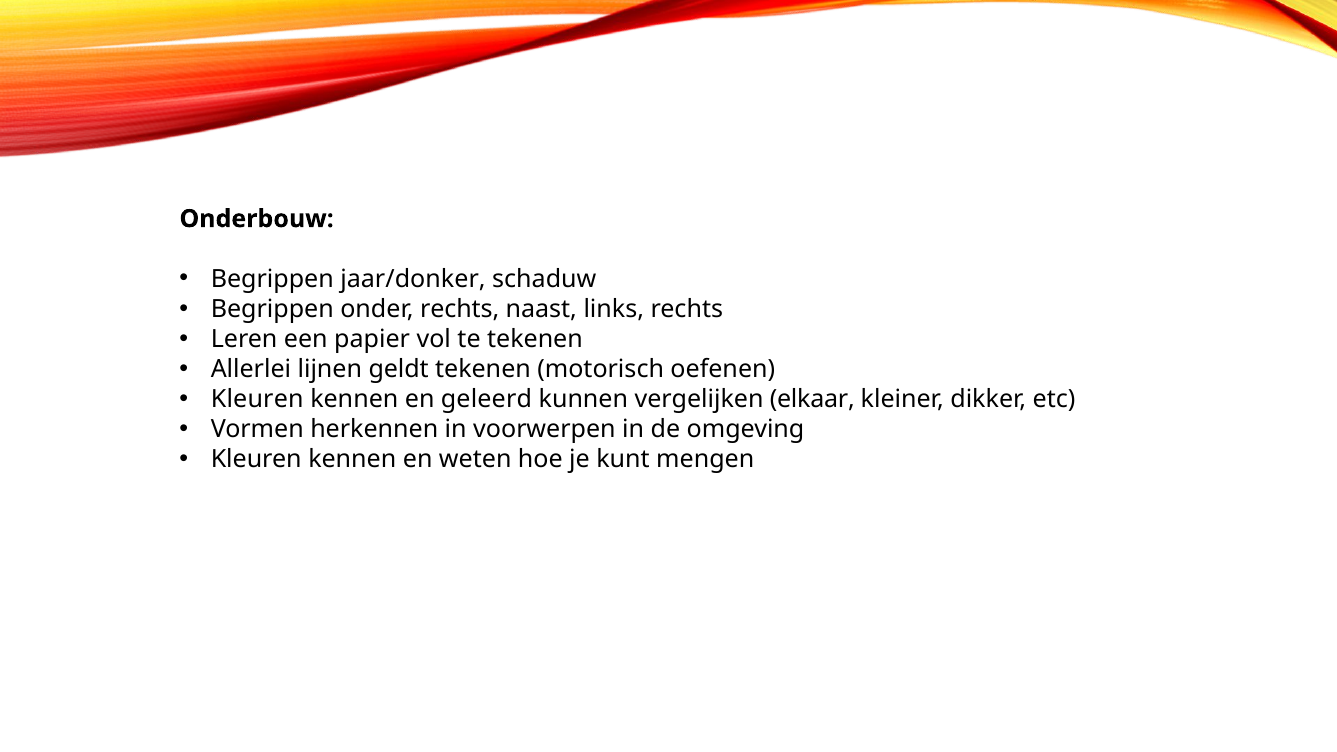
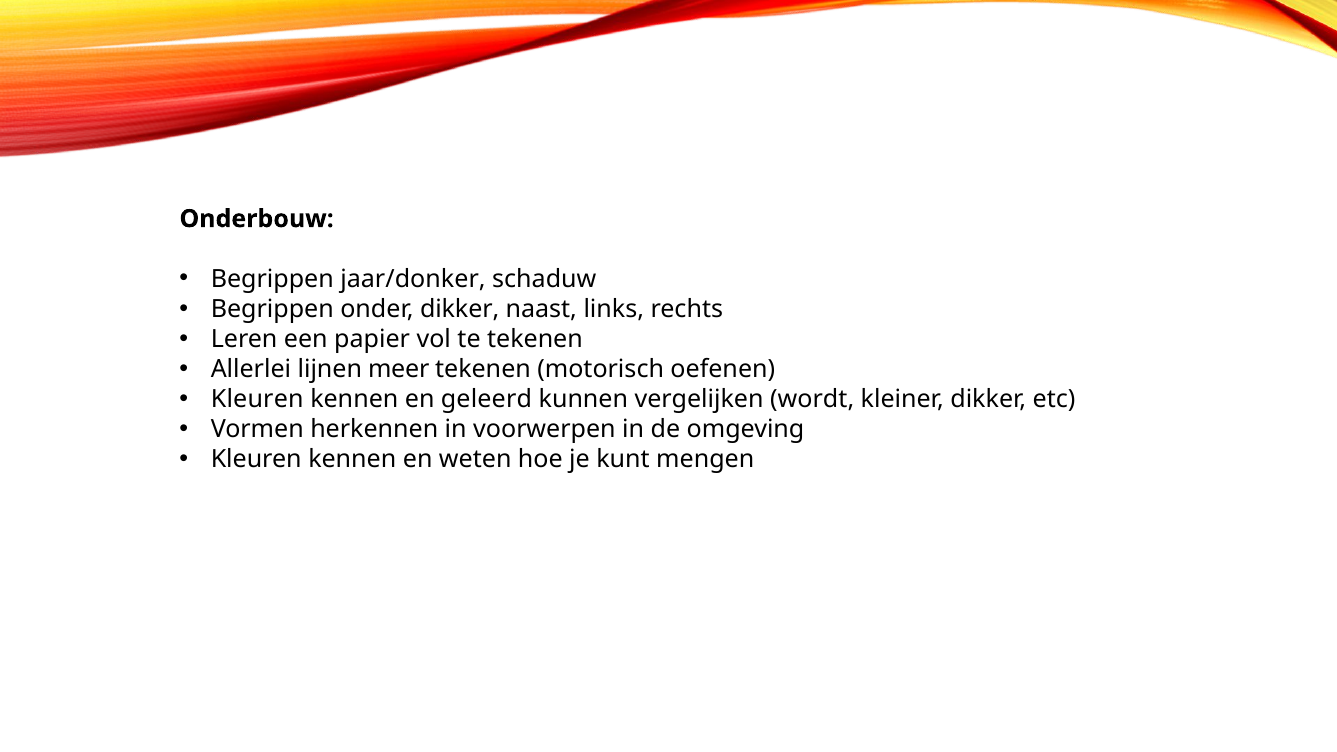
onder rechts: rechts -> dikker (460, 309)
geldt: geldt -> meer (399, 369)
elkaar: elkaar -> wordt (812, 399)
